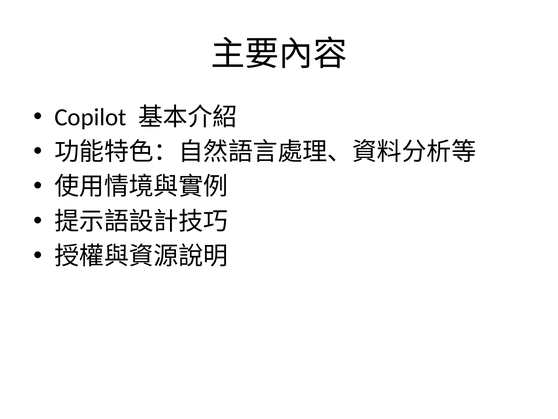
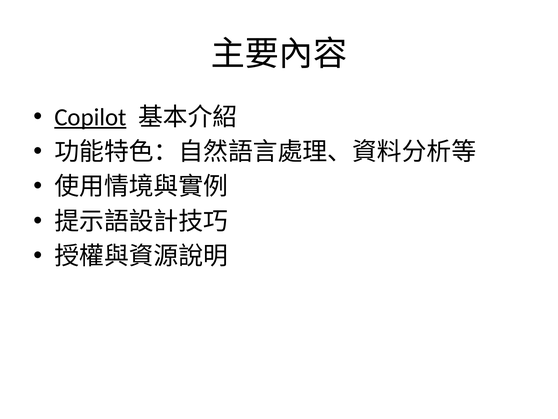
Copilot underline: none -> present (90, 117)
